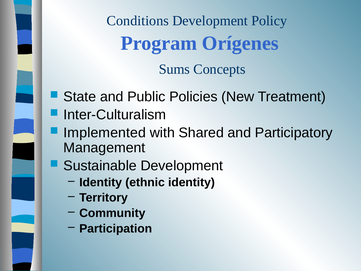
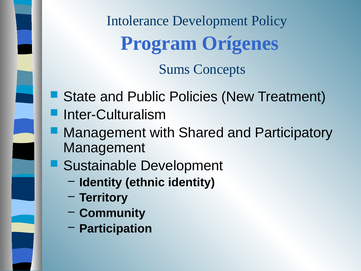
Conditions: Conditions -> Intolerance (138, 21)
Implemented: Implemented -> Management (105, 133)
